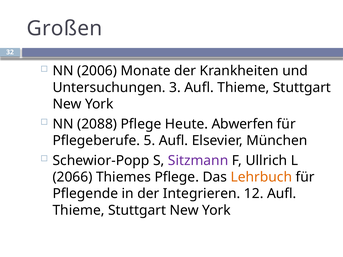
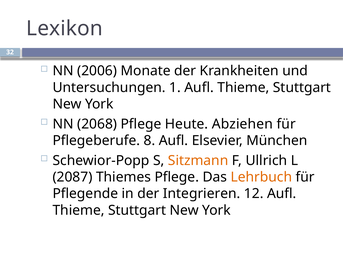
Großen: Großen -> Lexikon (65, 29)
3: 3 -> 1 (175, 88)
2088: 2088 -> 2068 (97, 124)
Abwerfen: Abwerfen -> Abziehen (242, 124)
5: 5 -> 8 (149, 141)
Sitzmann colour: purple -> orange (198, 161)
2066: 2066 -> 2087 (72, 177)
